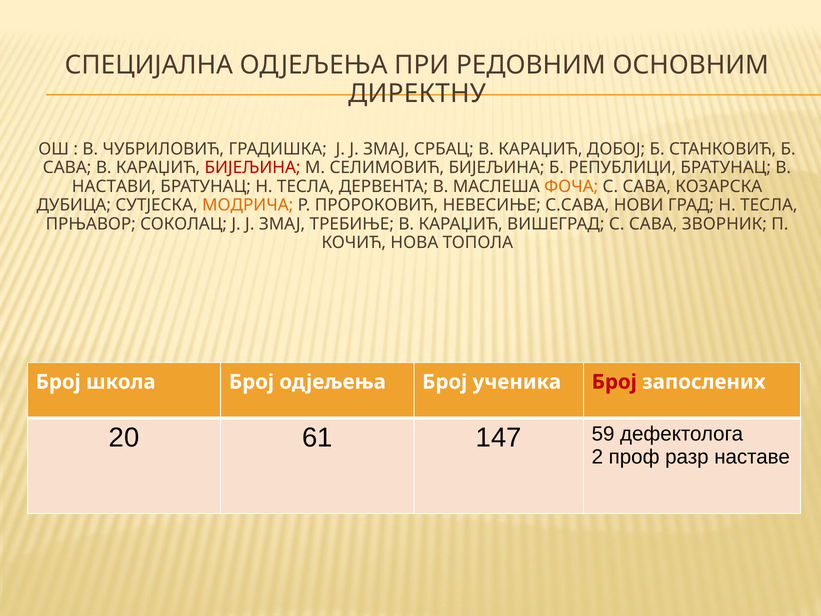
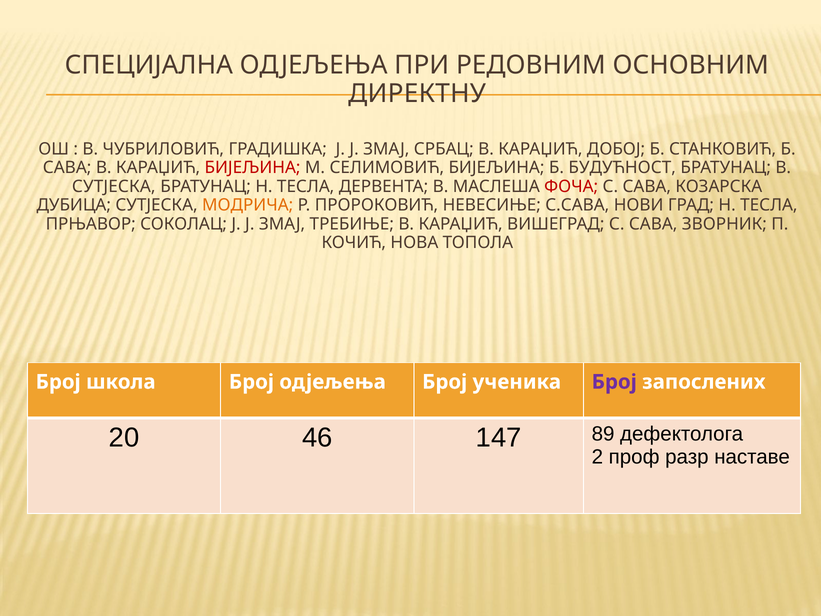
РЕПУБЛИЦИ: РЕПУБЛИЦИ -> БУДУЋНОСТ (622, 168)
НАСТАВИ: НАСТАВИ -> СУТЈЕСКА (114, 186)
ФОЧА colour: orange -> red (571, 186)
Број colour: red -> purple (614, 382)
61: 61 -> 46 (317, 438)
59: 59 -> 89 (603, 434)
